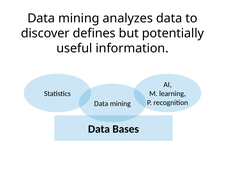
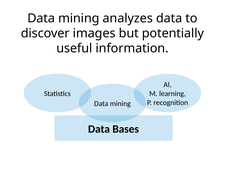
defines: defines -> images (94, 33)
